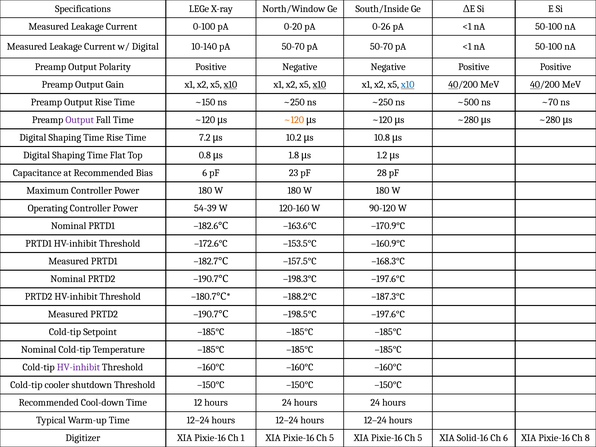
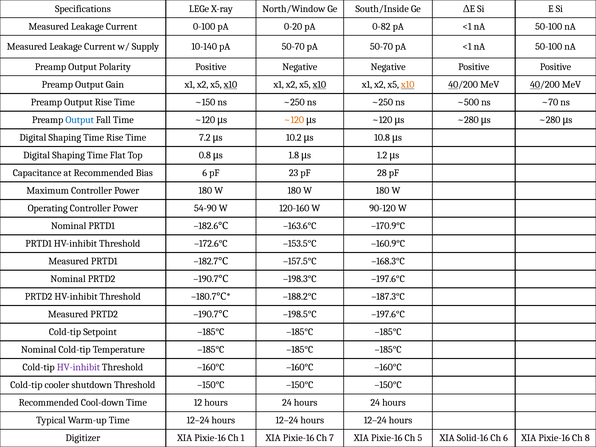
0-26: 0-26 -> 0-82 (381, 26)
w/ Digital: Digital -> Supply (145, 47)
x10 colour: blue -> orange (408, 85)
Output colour: purple -> blue (80, 120)
54-39: 54-39 -> 54-90 (205, 208)
5: 5 -> 7 (332, 438)
